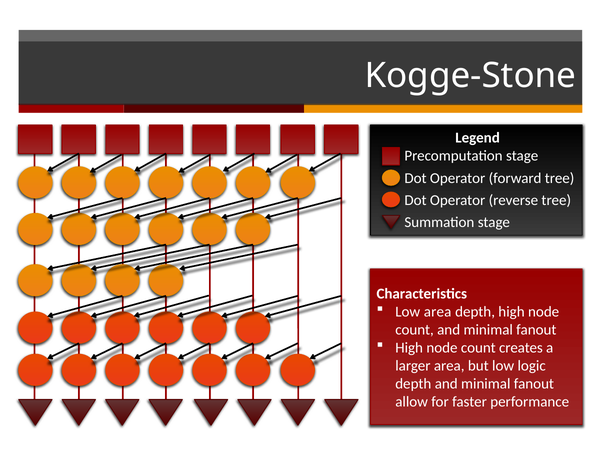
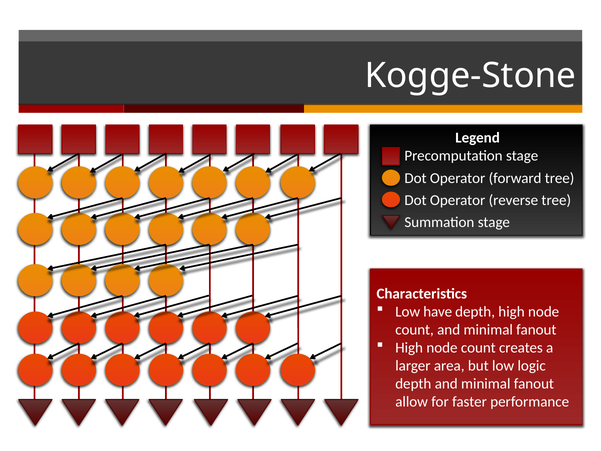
Low area: area -> have (438, 312)
